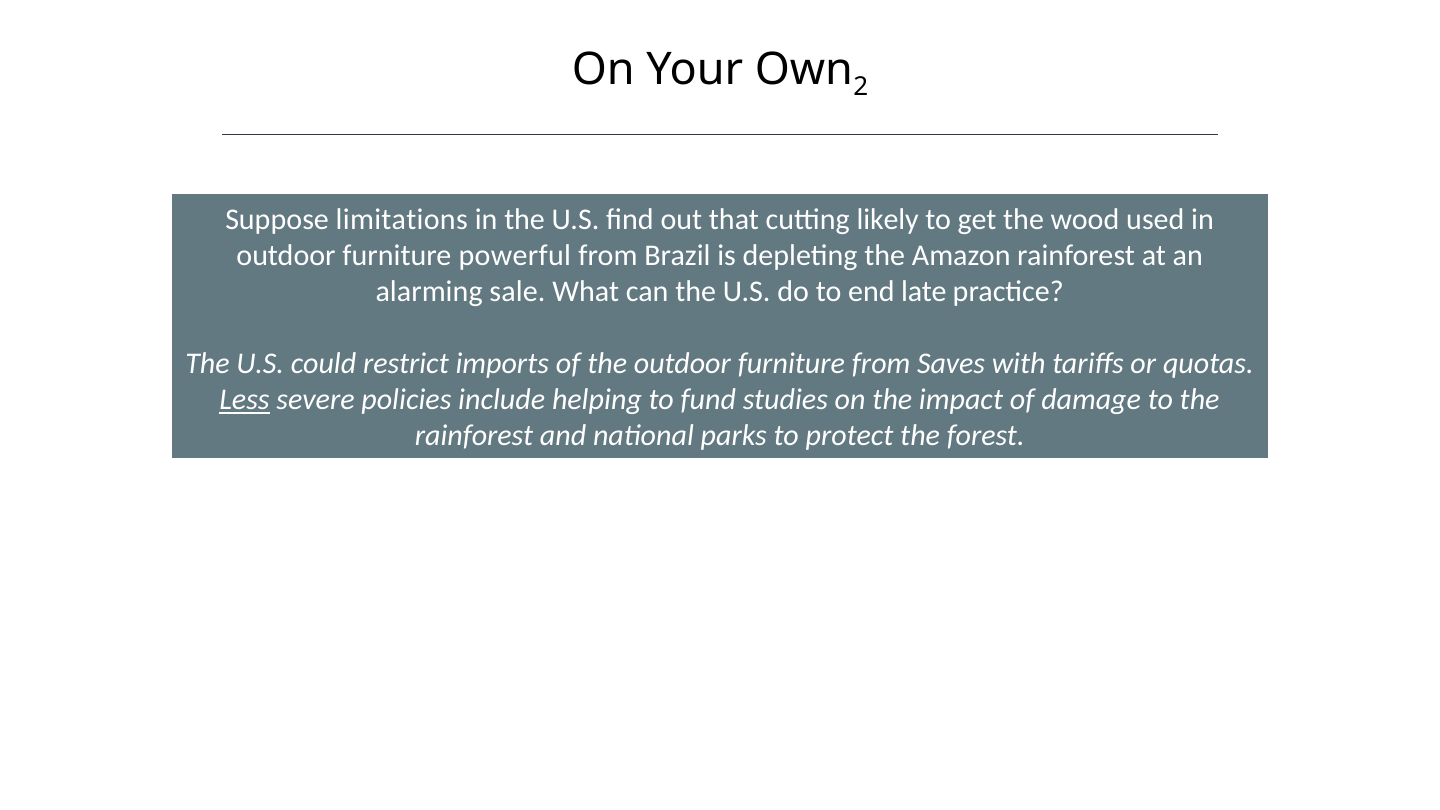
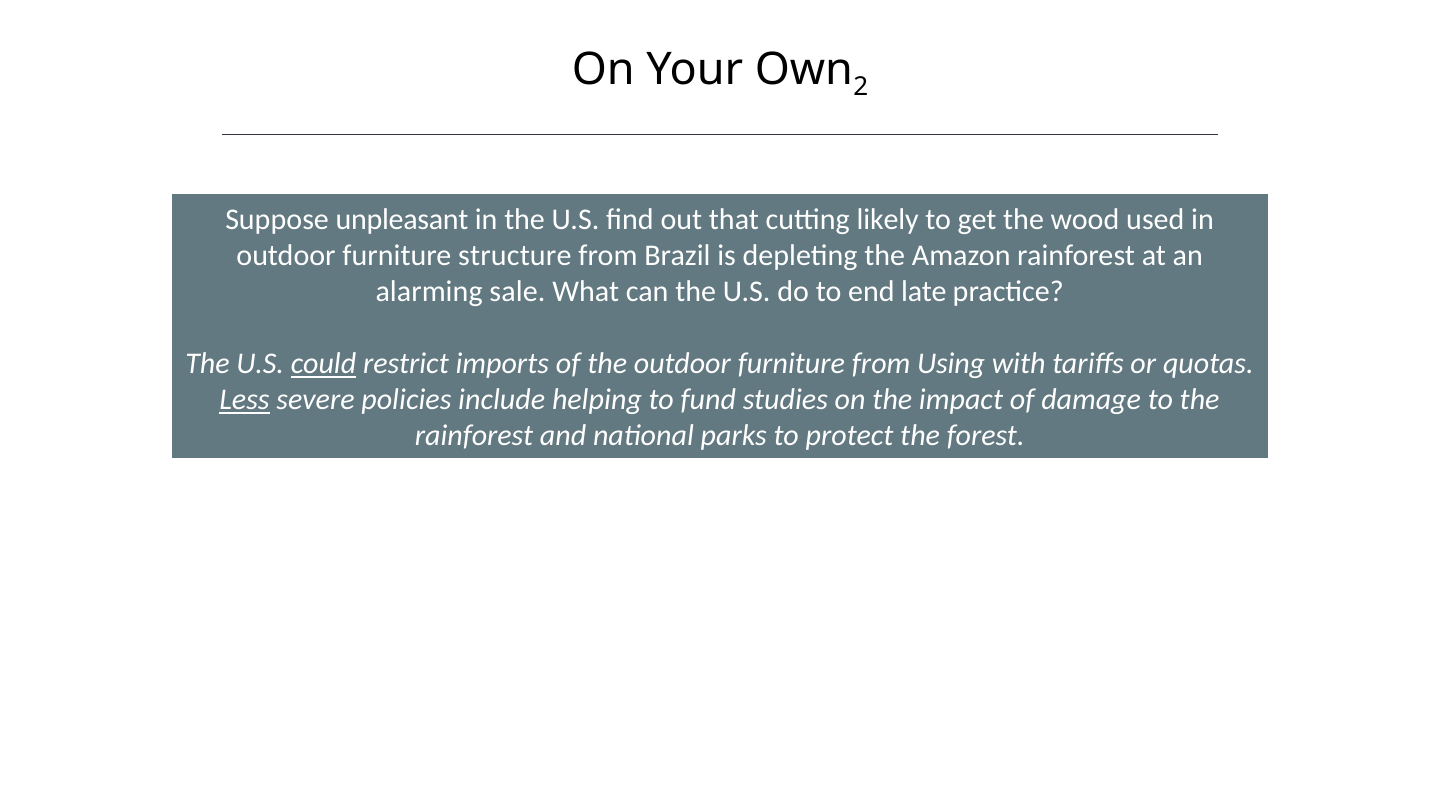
limitations: limitations -> unpleasant (402, 220)
powerful: powerful -> structure (515, 256)
could underline: none -> present (324, 364)
Saves: Saves -> Using (951, 364)
